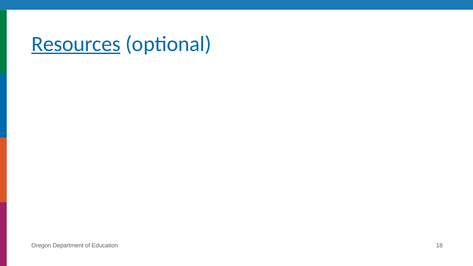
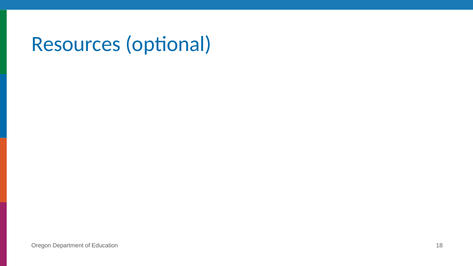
Resources underline: present -> none (76, 44)
